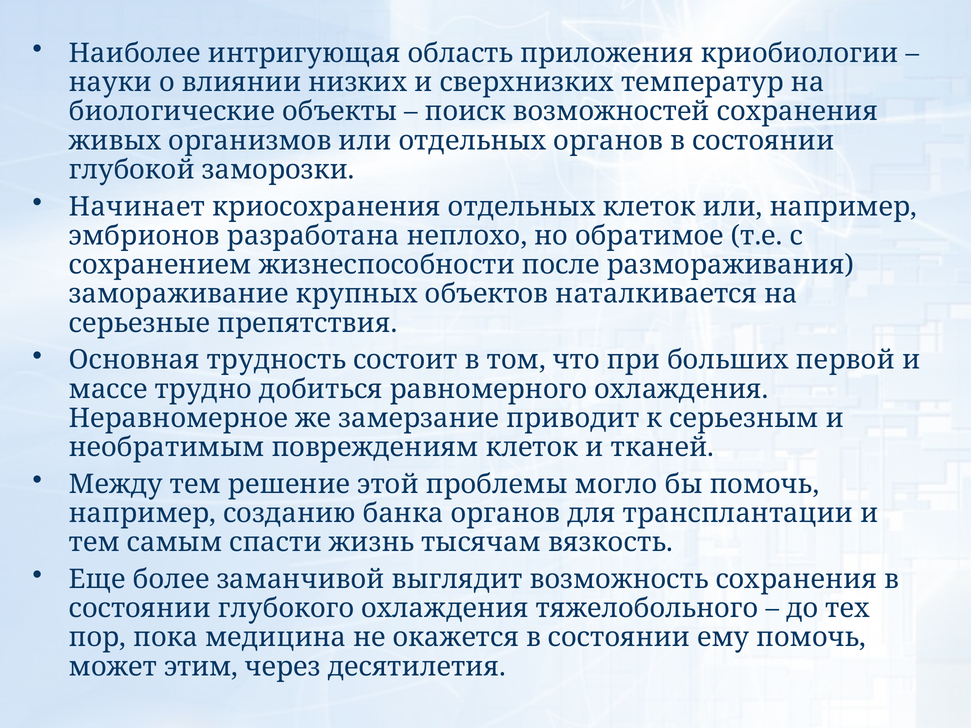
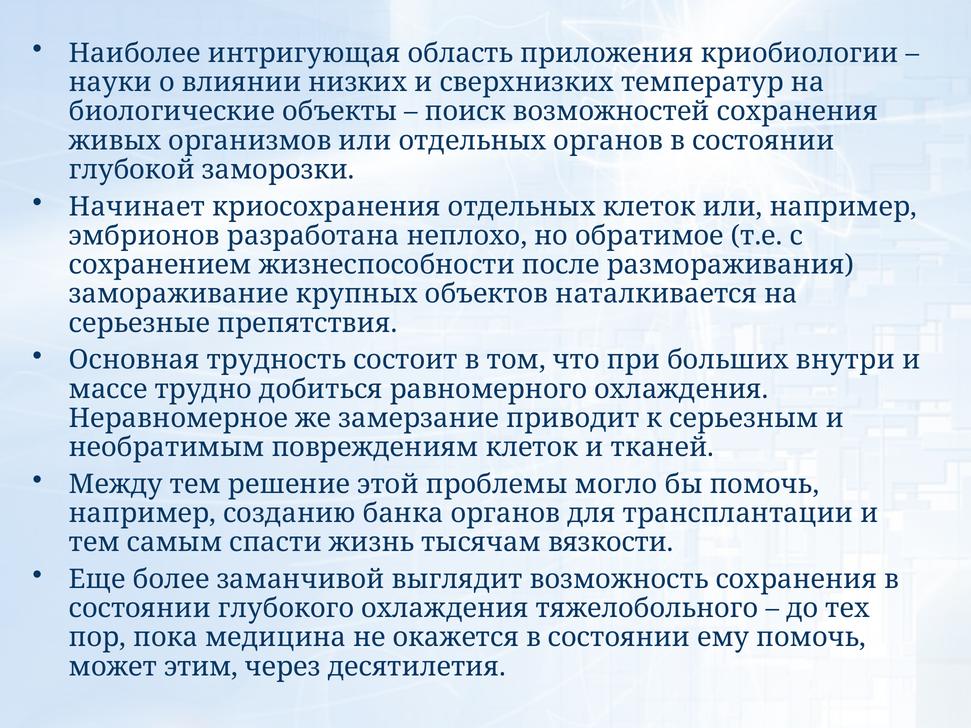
первой: первой -> внутри (845, 360)
вязкость: вязкость -> вязкости (611, 543)
